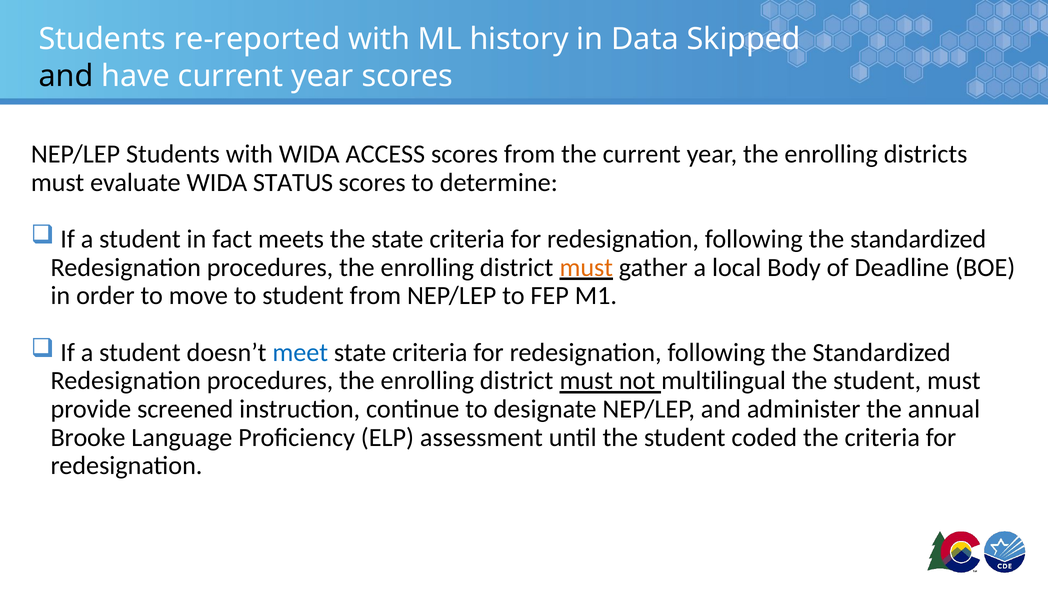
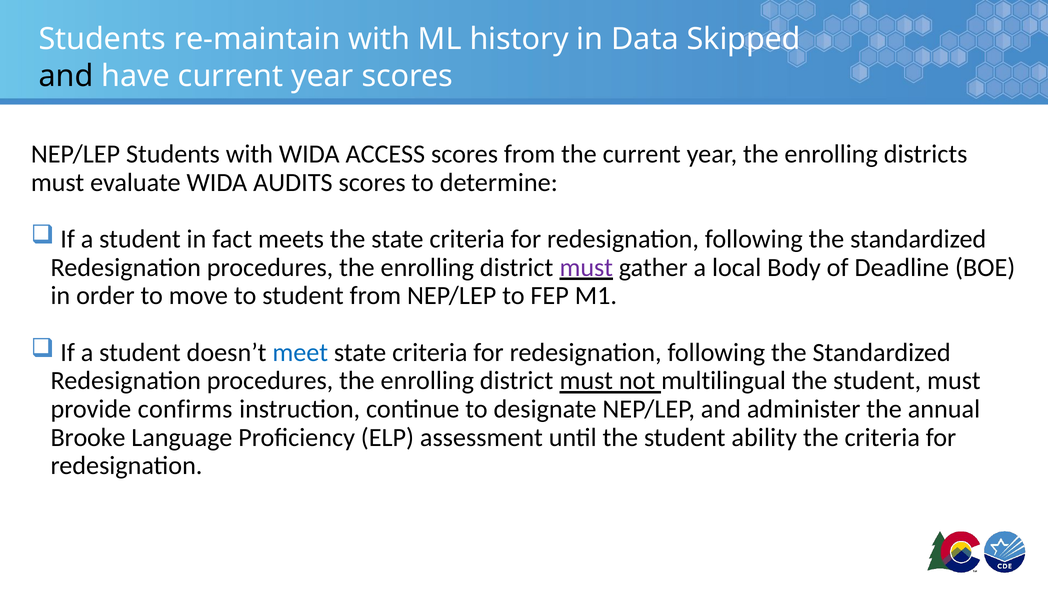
re-reported: re-reported -> re-maintain (257, 39)
STATUS: STATUS -> AUDITS (293, 182)
must colour: orange -> purple (586, 267)
screened: screened -> confirms (185, 409)
coded: coded -> ability (764, 437)
